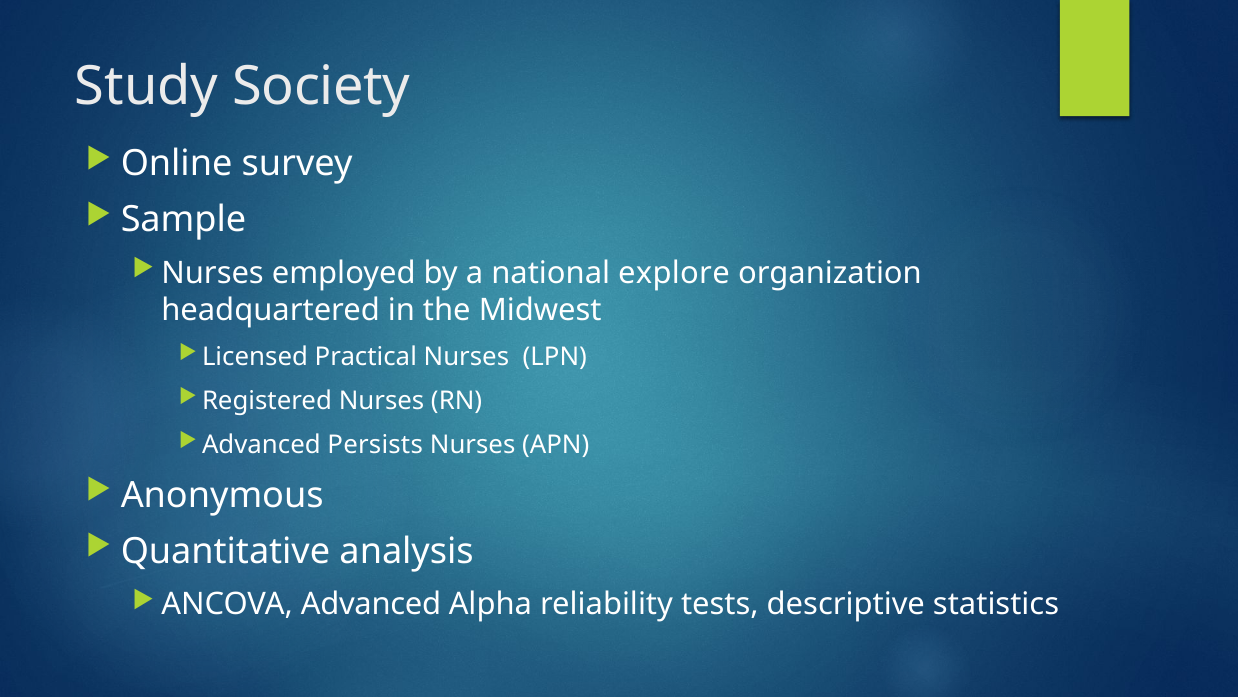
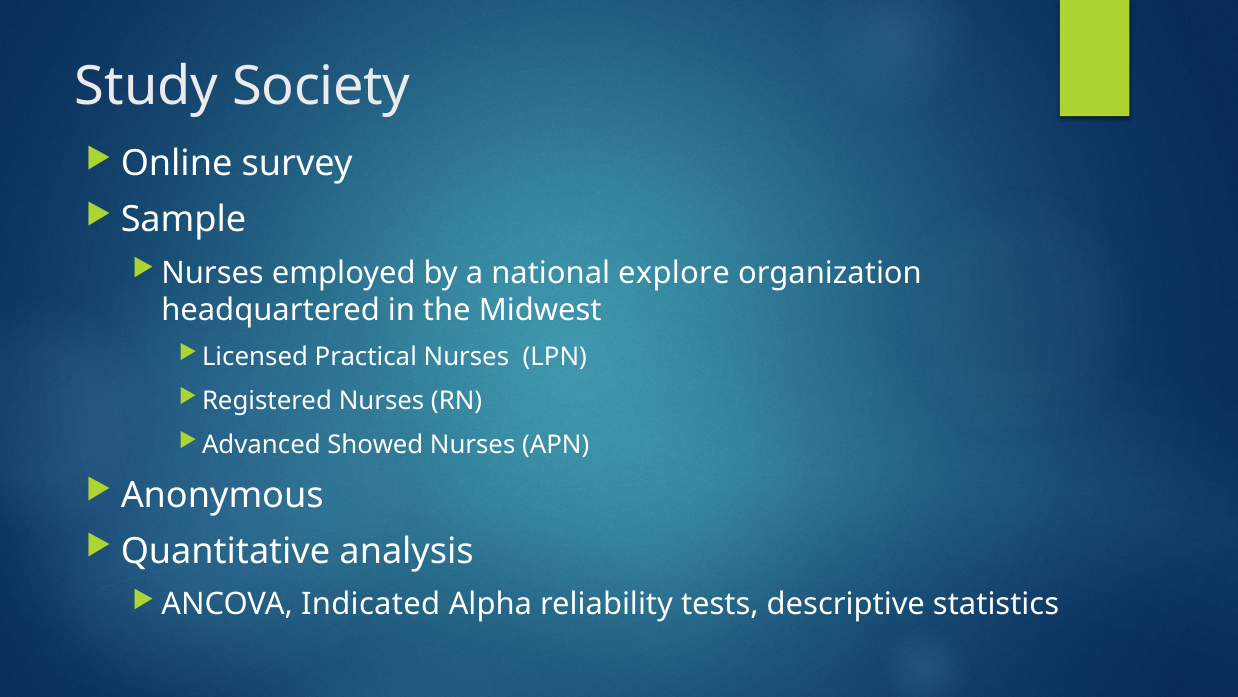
Persists: Persists -> Showed (375, 444)
ANCOVA Advanced: Advanced -> Indicated (371, 604)
